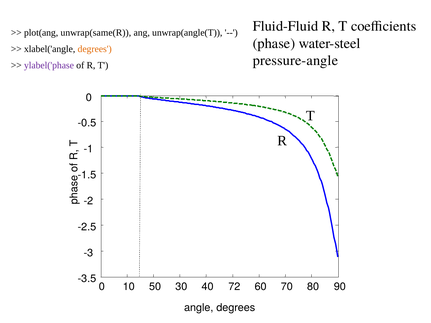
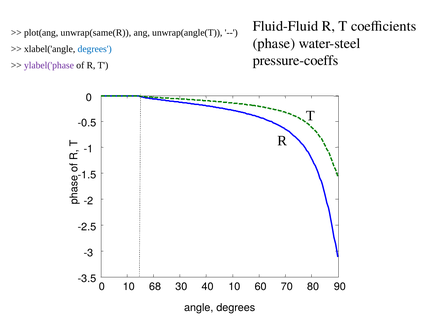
degrees colour: orange -> blue (95, 49)
pressure-angle: pressure-angle -> pressure-coeffs (296, 61)
50: 50 -> 68 (155, 287)
40 72: 72 -> 10 (234, 287)
